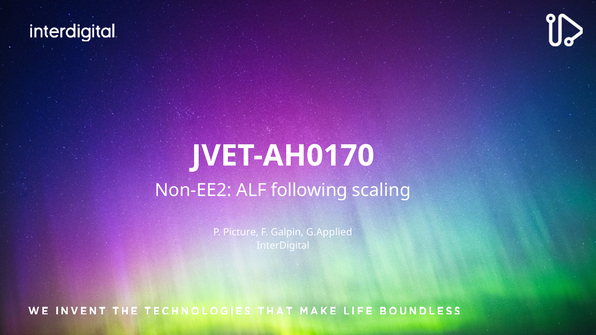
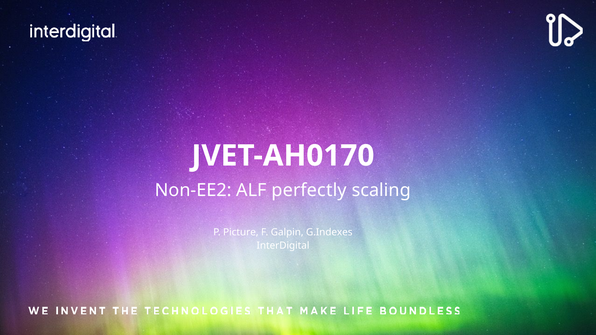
following: following -> perfectly (309, 190)
G.Applied: G.Applied -> G.Indexes (329, 232)
